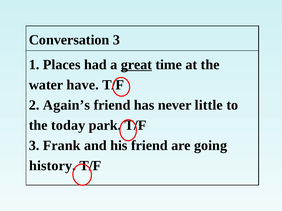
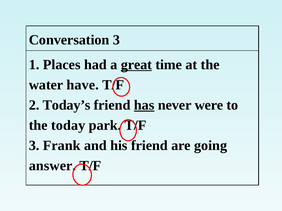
Again’s: Again’s -> Today’s (67, 105)
has underline: none -> present (144, 105)
little: little -> were (209, 105)
history: history -> answer (52, 166)
